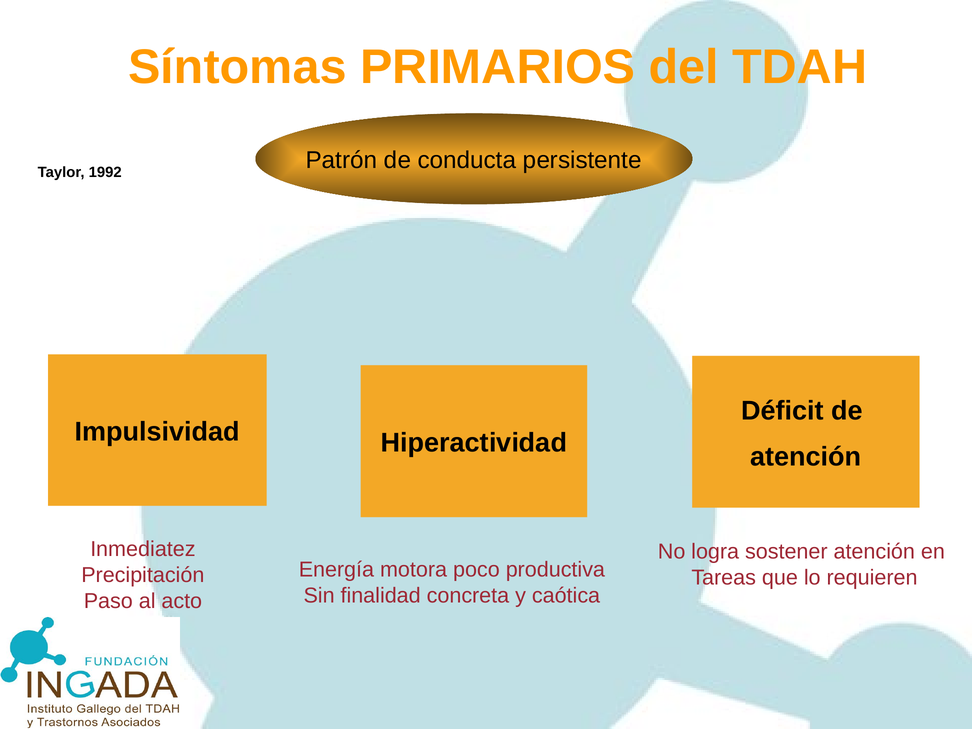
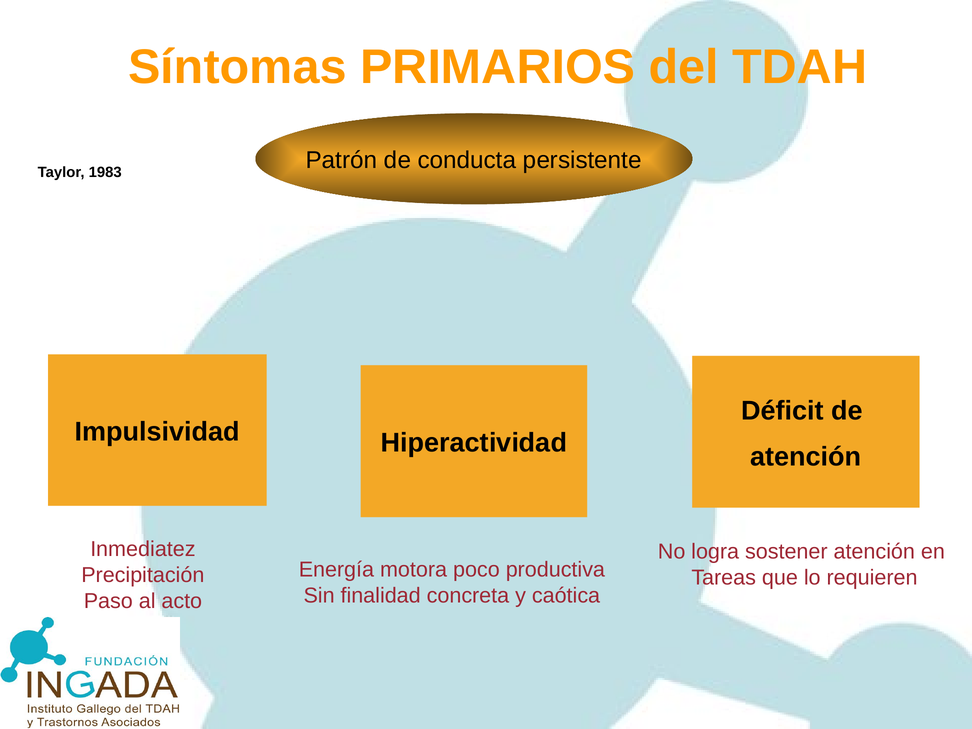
1992: 1992 -> 1983 (105, 172)
